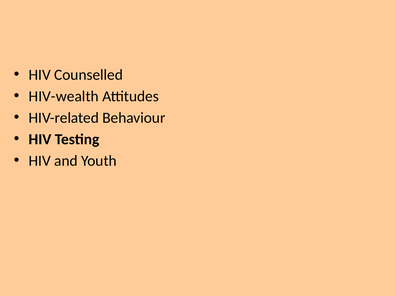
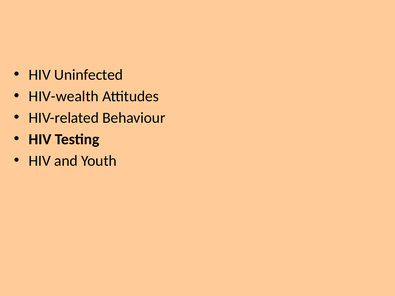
Counselled: Counselled -> Uninfected (89, 75)
